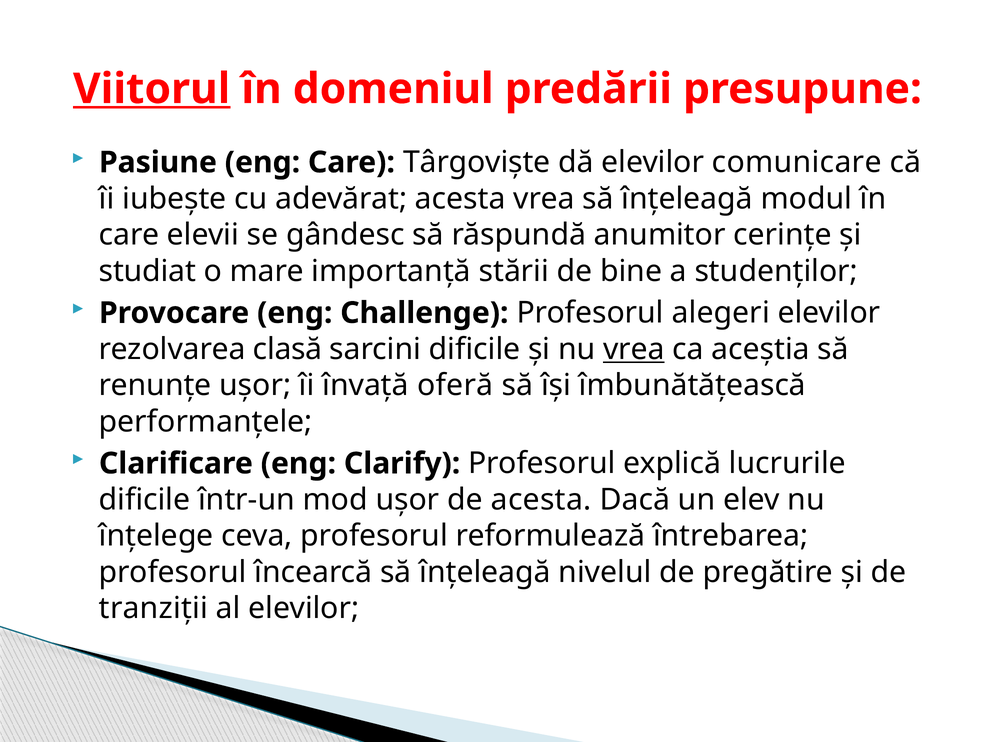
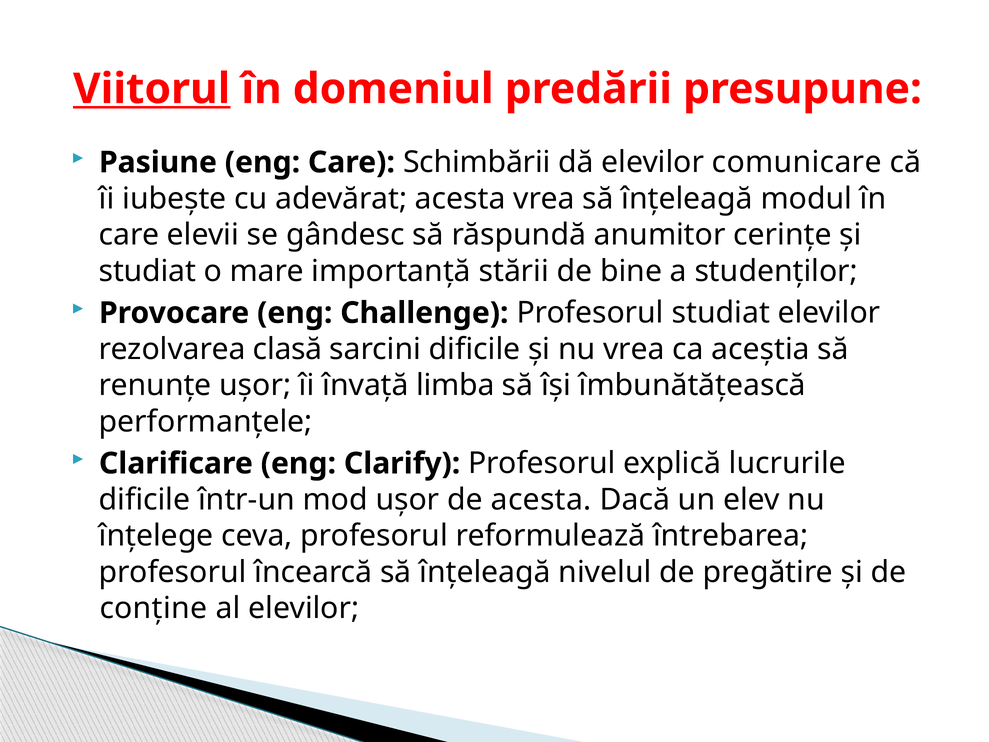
Târgoviște: Târgoviște -> Schimbării (477, 162)
Profesorul alegeri: alegeri -> studiat (721, 313)
vrea underline: present -> none (634, 349)
oferă: oferă -> limba (455, 385)
tranziții: tranziții -> conține (153, 608)
